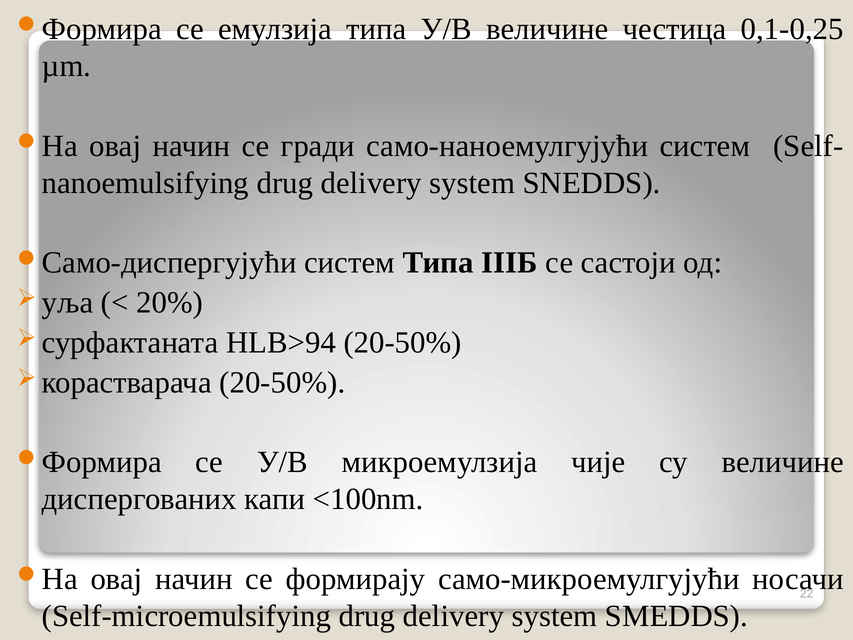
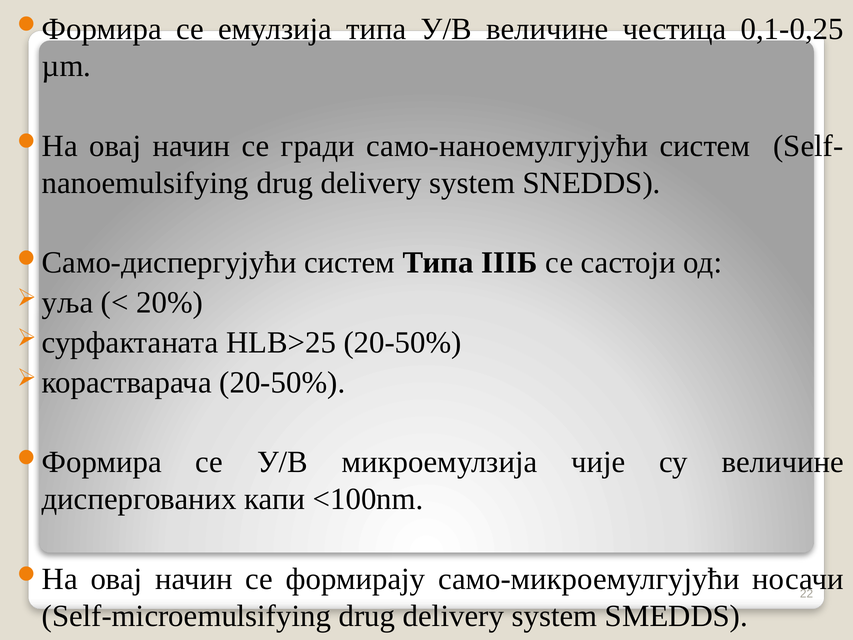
HLB>94: HLB>94 -> HLB>25 (281, 342)
